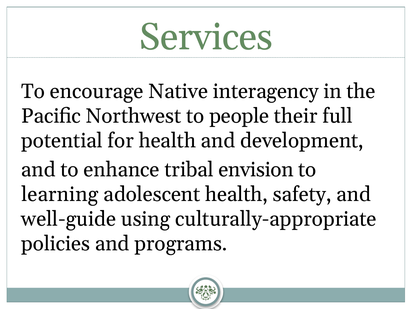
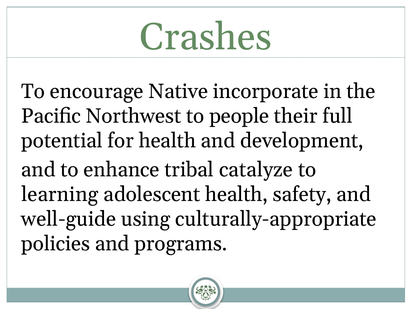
Services: Services -> Crashes (206, 37)
interagency: interagency -> incorporate (266, 91)
envision: envision -> catalyze (256, 170)
